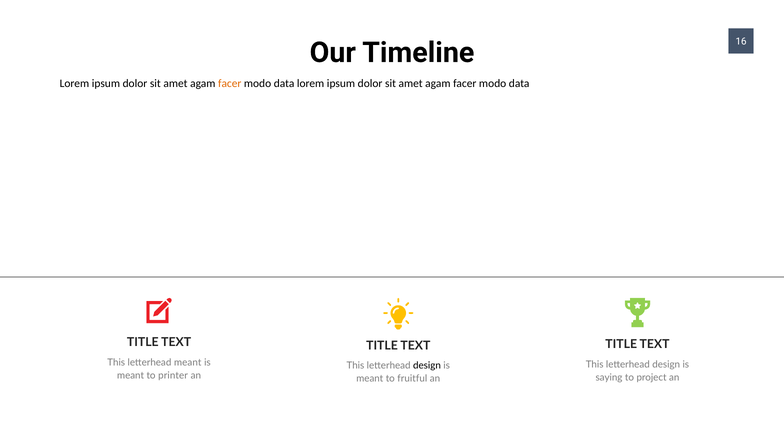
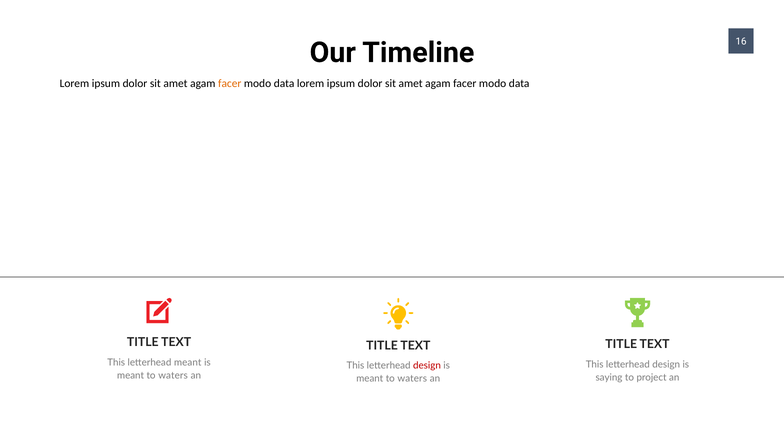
design colour: black -> red (427, 365)
printer: printer -> waters (173, 375)
fruitful: fruitful -> waters (412, 379)
